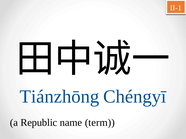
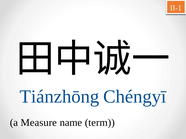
Republic: Republic -> Measure (39, 123)
